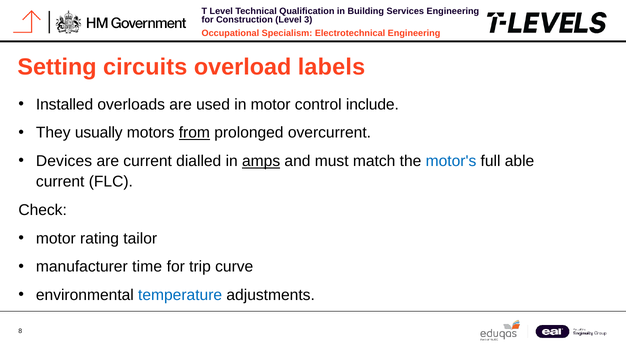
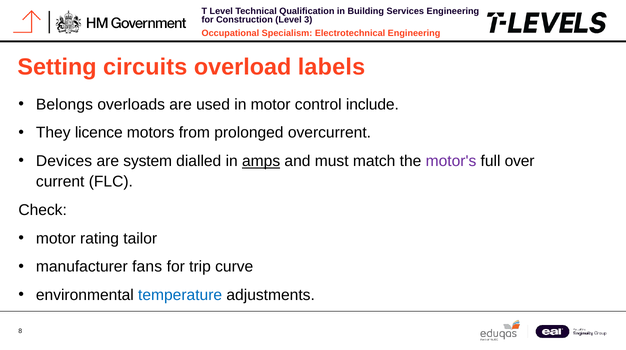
Installed: Installed -> Belongs (64, 104)
usually: usually -> licence (99, 133)
from underline: present -> none (194, 133)
are current: current -> system (148, 161)
motor's colour: blue -> purple (451, 161)
able: able -> over (520, 161)
time: time -> fans (147, 267)
